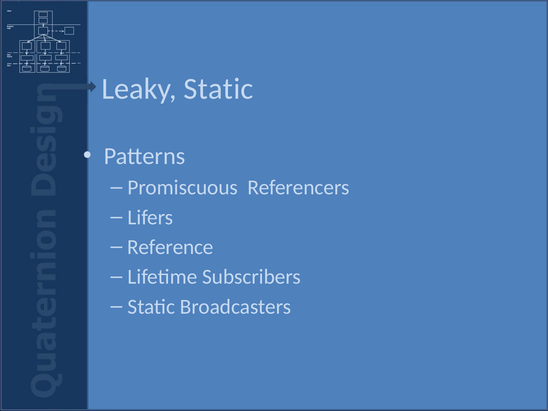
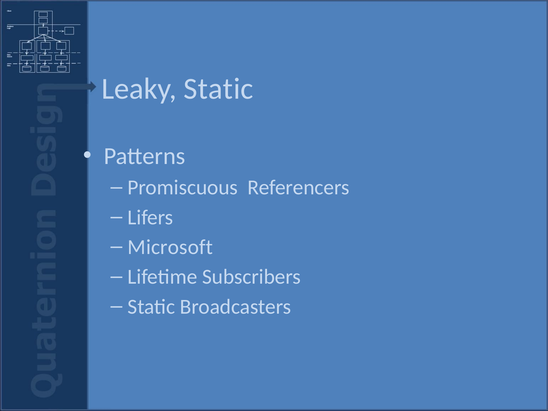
Reference: Reference -> Microsoft (170, 247)
